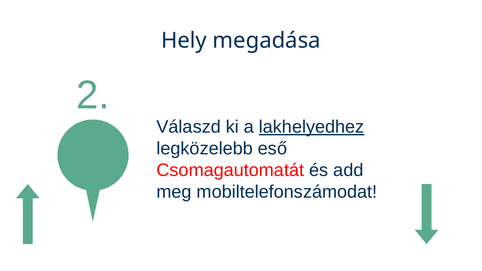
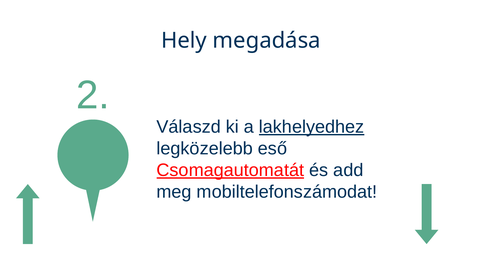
Csomagautomatát underline: none -> present (230, 170)
